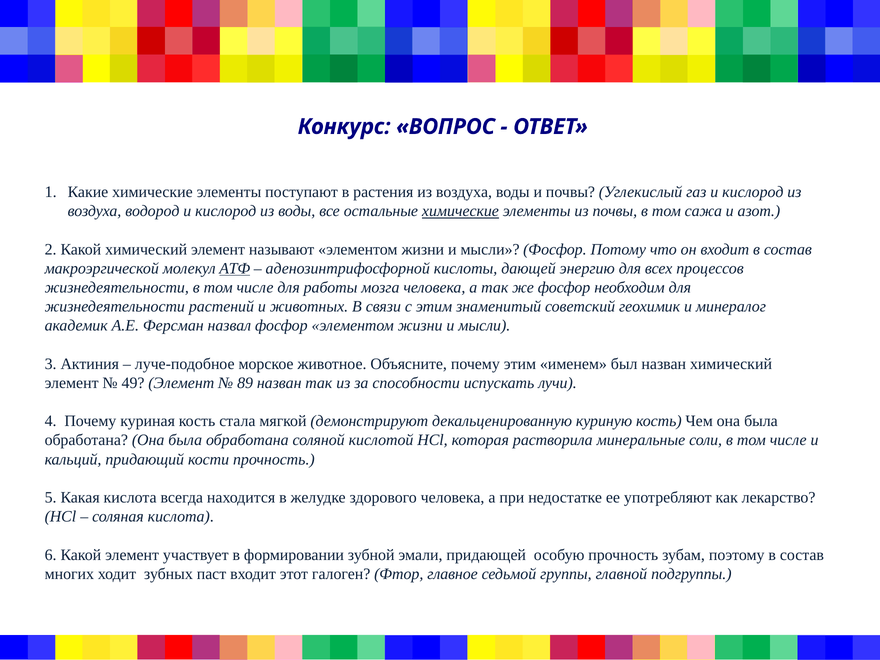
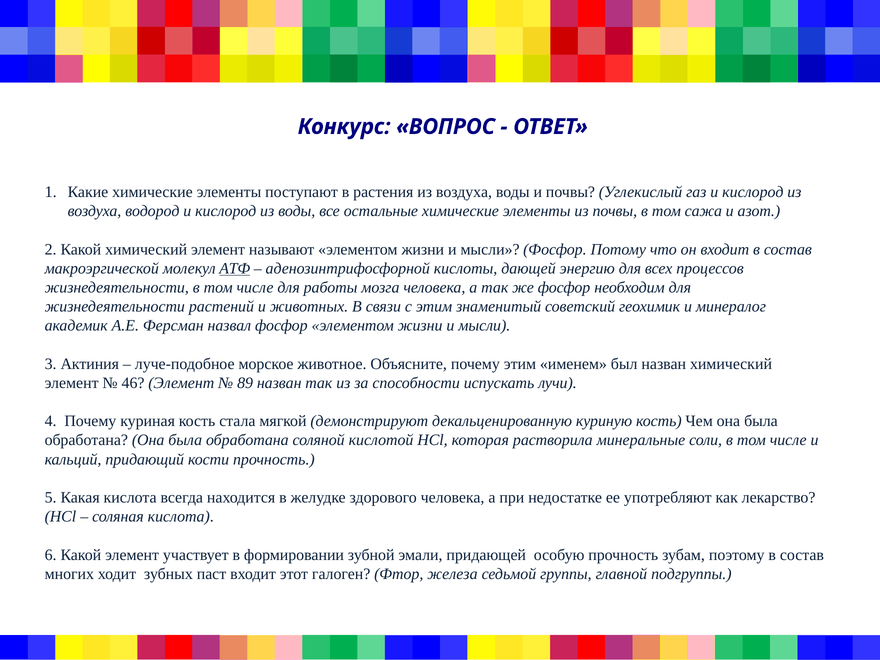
химические underline: present -> none (460, 211)
49: 49 -> 46 (133, 383)
главное: главное -> железа (452, 574)
